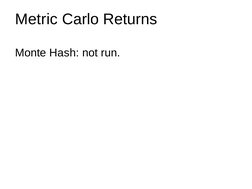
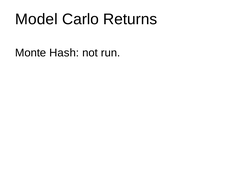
Metric: Metric -> Model (36, 19)
